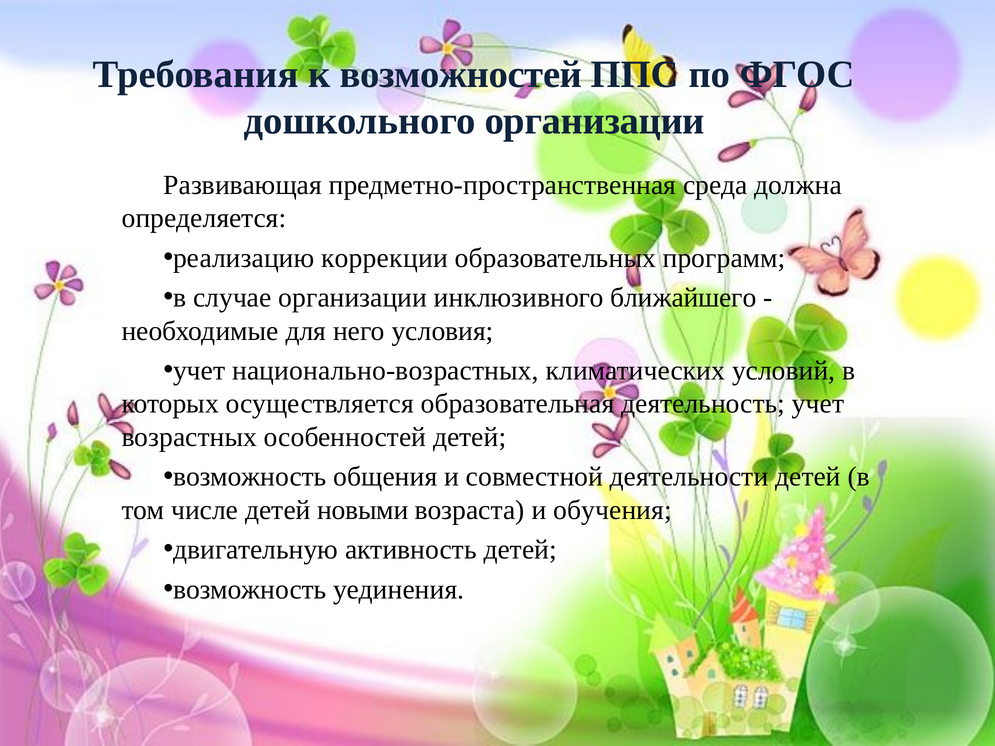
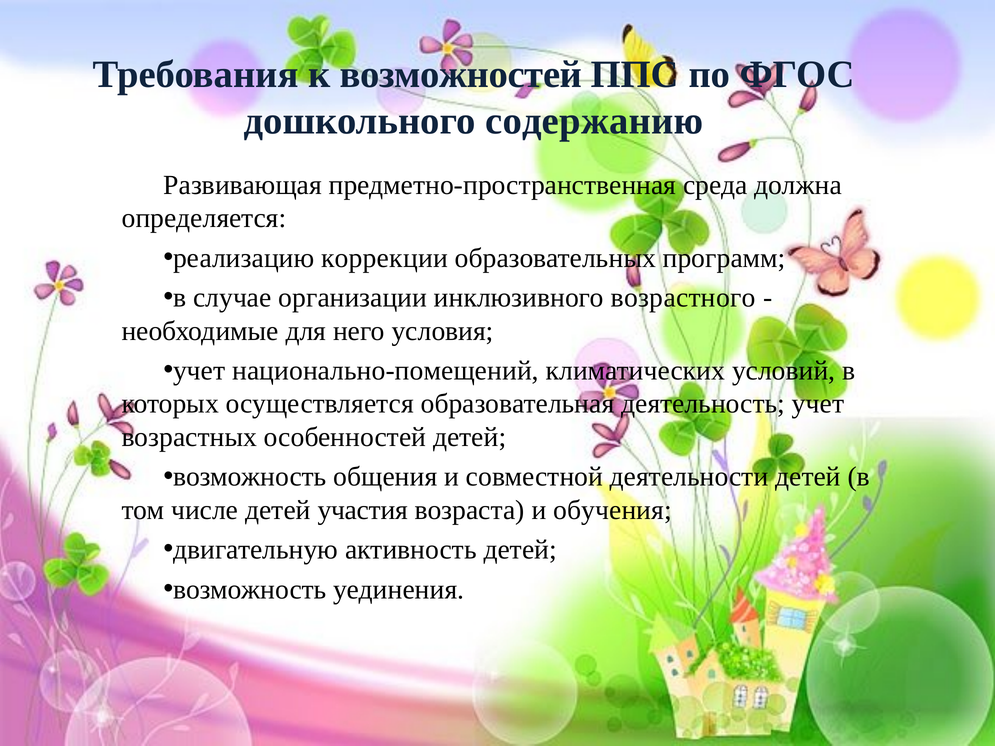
дошкольного организации: организации -> содержанию (594, 121)
ближайшего: ближайшего -> возрастного (683, 298)
национально-возрастных: национально-возрастных -> национально-помещений (386, 371)
новыми: новыми -> участия (363, 510)
